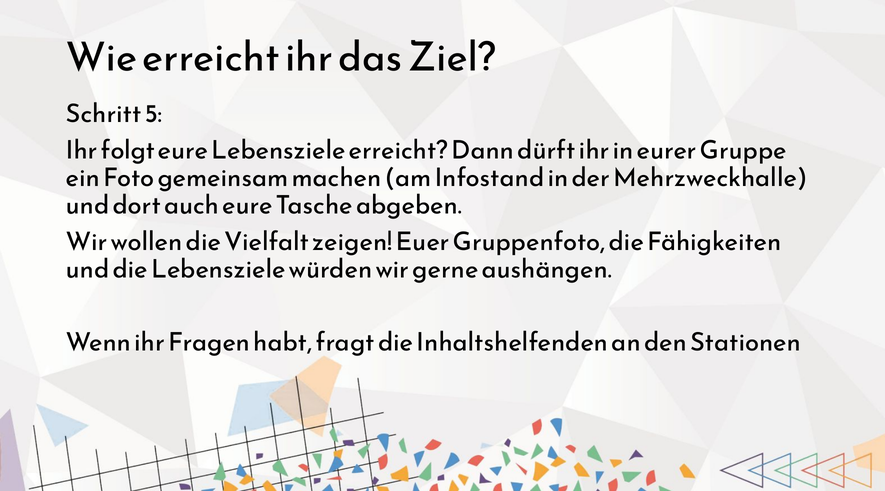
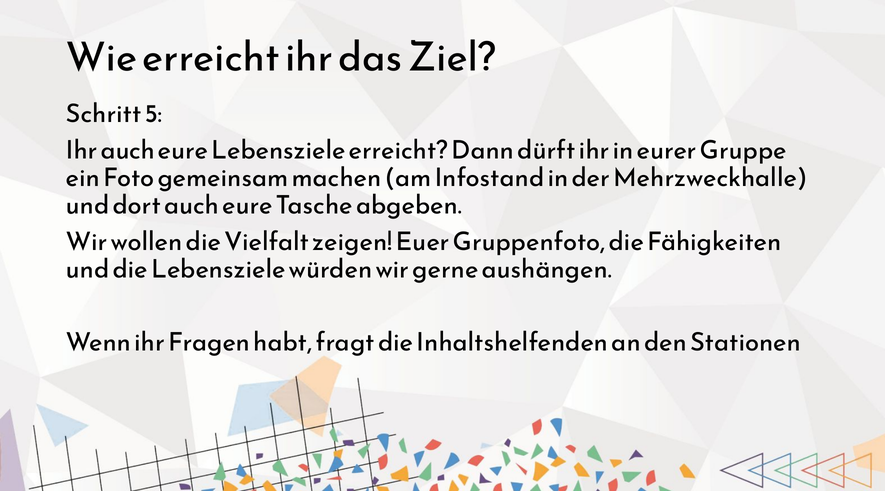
Ihr folgt: folgt -> auch (128, 151)
